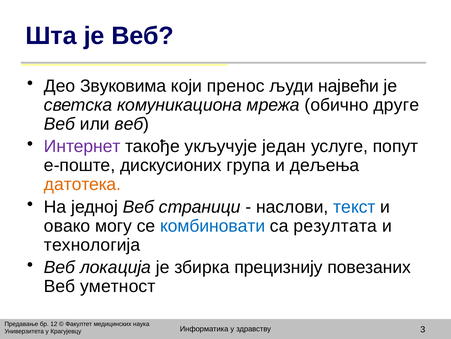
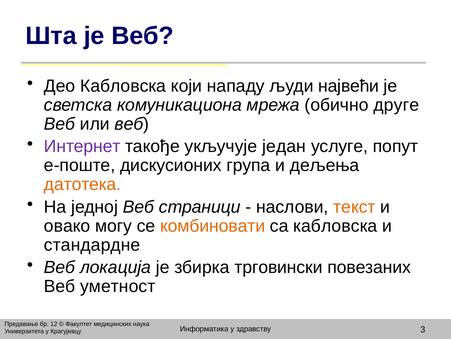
Део Звуковима: Звуковима -> Кабловска (123, 86)
пренос: пренос -> нападу (236, 86)
текст colour: blue -> orange (354, 207)
комбиновати colour: blue -> orange (213, 225)
са резултата: резултата -> кабловска (335, 225)
технологија: технологија -> стандардне (92, 244)
прецизнију: прецизнију -> трговински (279, 267)
